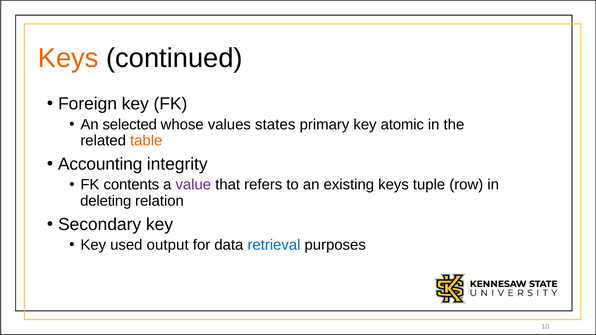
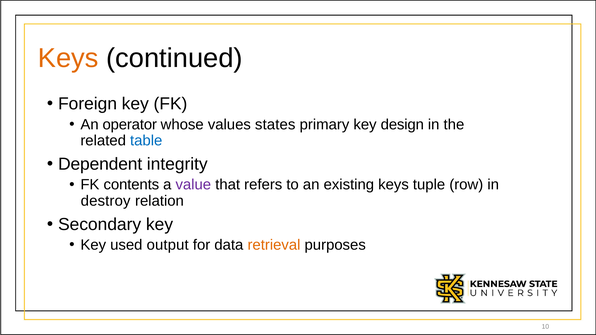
selected: selected -> operator (130, 125)
atomic: atomic -> design (402, 125)
table colour: orange -> blue (146, 141)
Accounting: Accounting -> Dependent (100, 164)
deleting: deleting -> destroy (106, 201)
retrieval colour: blue -> orange (274, 245)
